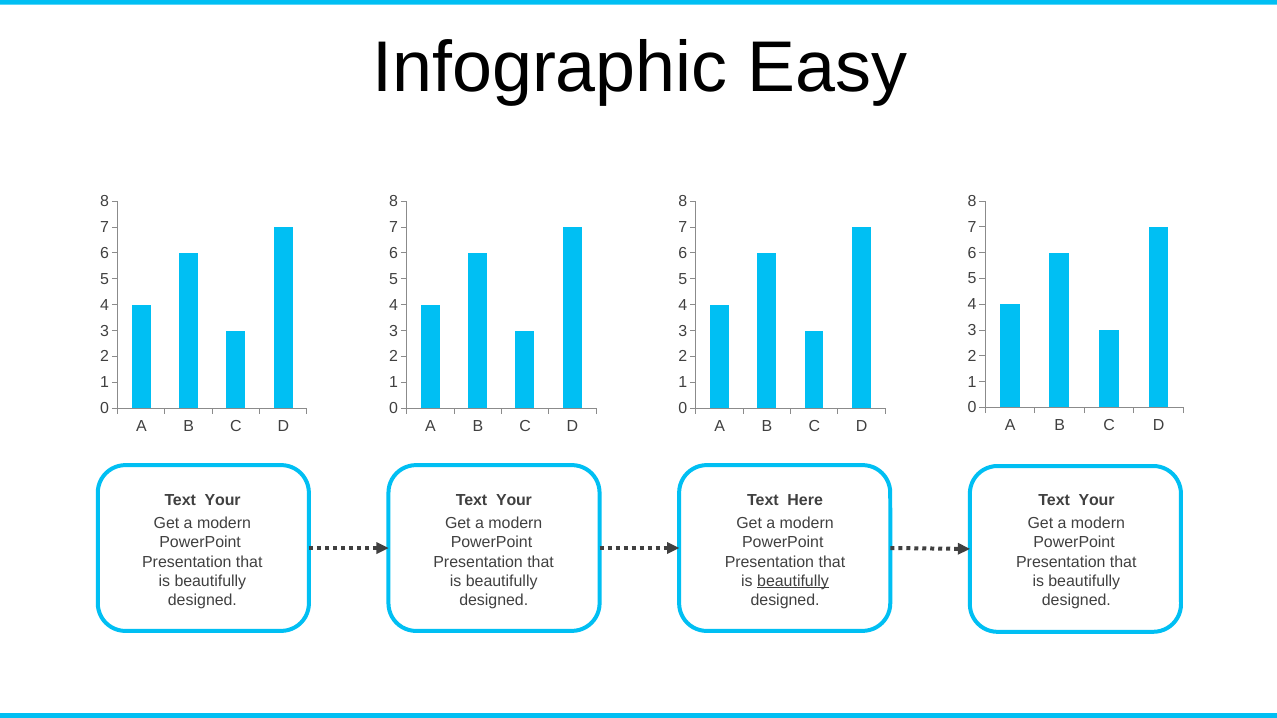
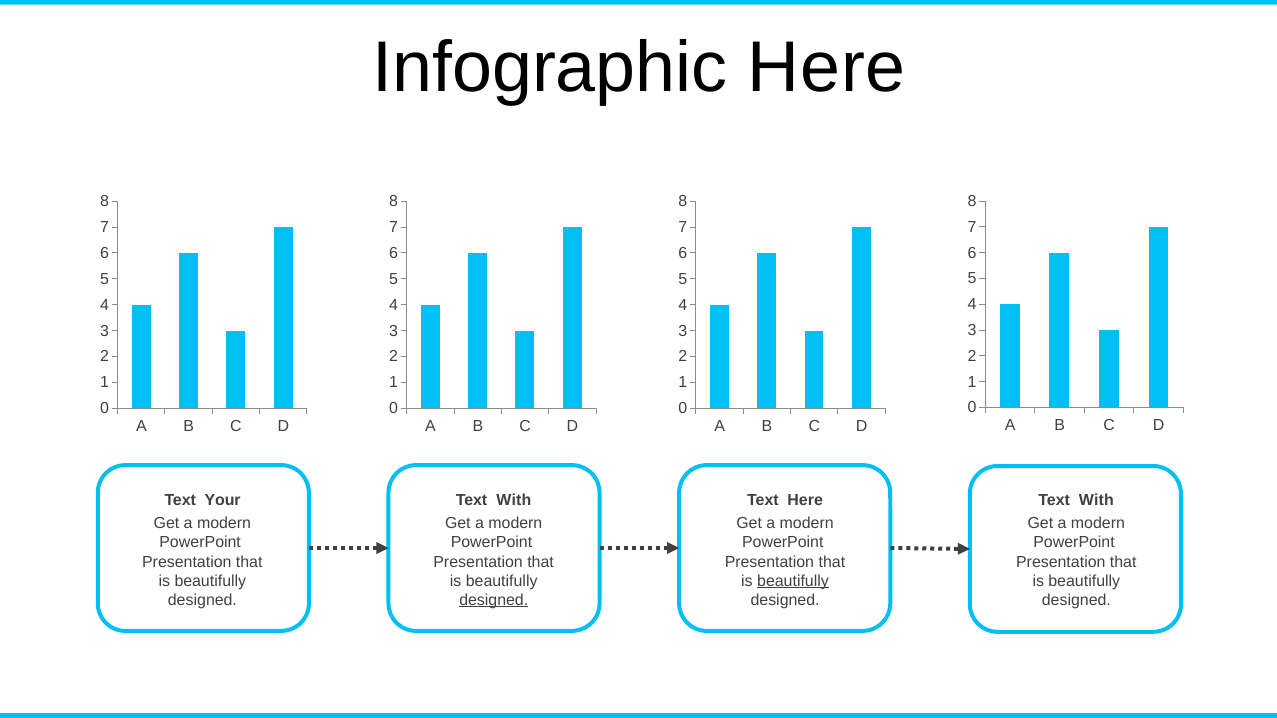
Infographic Easy: Easy -> Here (827, 68)
Your: Your -> With (514, 500)
Your: Your -> With (1096, 500)
designed underline: none -> present (494, 600)
